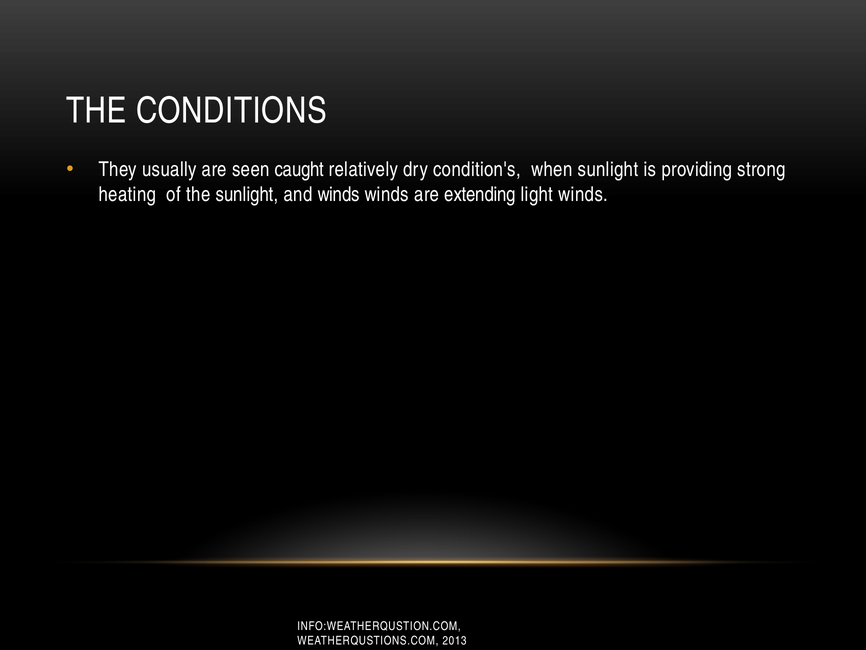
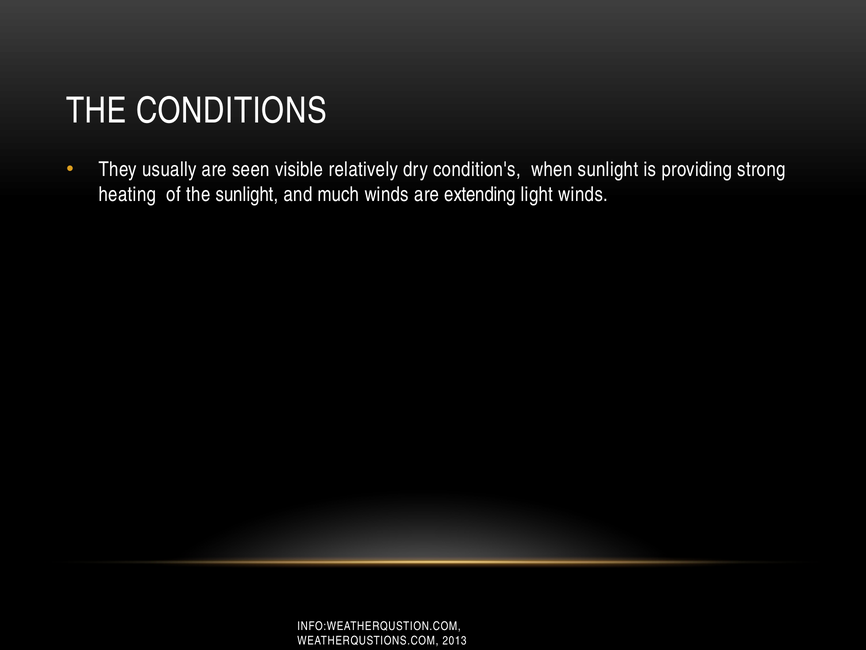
caught: caught -> visible (299, 170)
and winds: winds -> much (338, 194)
